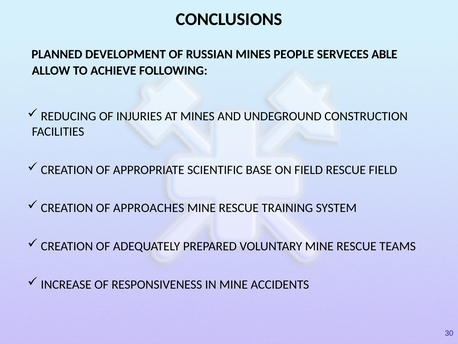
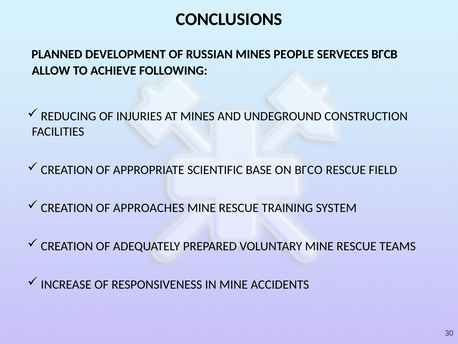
ABLE: ABLE -> ВГСВ (384, 54)
ON FIELD: FIELD -> ВГСО (309, 170)
